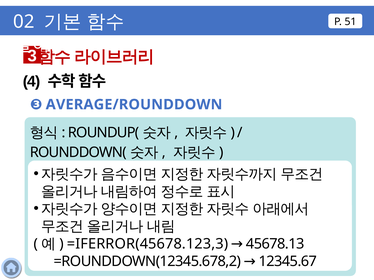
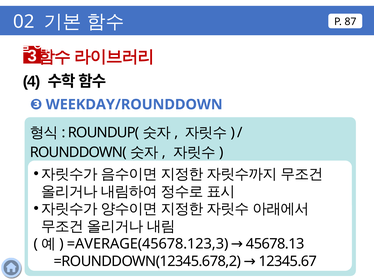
51: 51 -> 87 (350, 22)
AVERAGE/ROUNDDOWN: AVERAGE/ROUNDDOWN -> WEEKDAY/ROUNDDOWN (134, 105)
=IFERROR(45678.123,3: =IFERROR(45678.123,3 -> =AVERAGE(45678.123,3 (148, 244)
